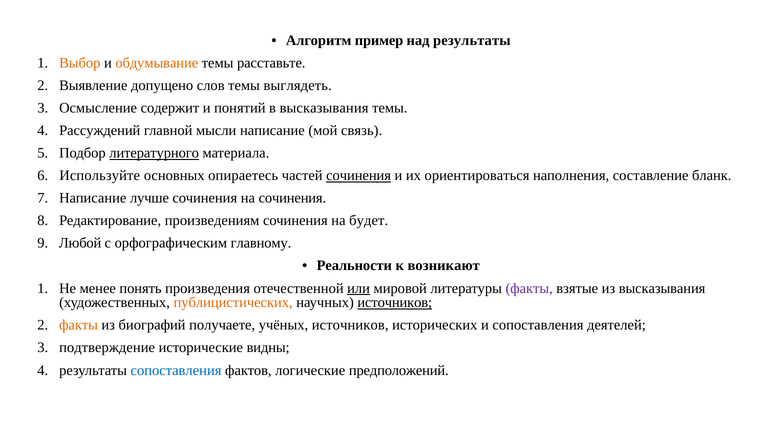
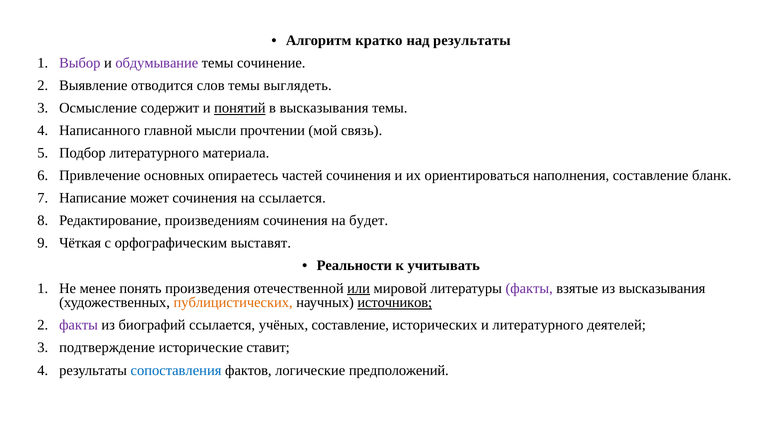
пример: пример -> кратко (379, 41)
Выбор colour: orange -> purple (80, 63)
обдумывание colour: orange -> purple (157, 63)
расставьте: расставьте -> сочинение (271, 63)
допущено: допущено -> отводится (162, 86)
понятий underline: none -> present (240, 108)
Рассуждений: Рассуждений -> Написанного (100, 131)
мысли написание: написание -> прочтении (272, 131)
литературного underline: present -> none (154, 153)
Используйте: Используйте -> Привлечение (100, 176)
сочинения underline: present -> none (359, 176)
лучше: лучше -> может (149, 198)
на сочинения: сочинения -> ссылается (292, 198)
Любой: Любой -> Чёткая (80, 243)
главному: главному -> выставят (261, 243)
возникают: возникают -> учитывать (444, 266)
факты colour: orange -> purple (79, 325)
биографий получаете: получаете -> ссылается (222, 325)
учёных источников: источников -> составление (350, 325)
и сопоставления: сопоставления -> литературного (538, 325)
видны: видны -> ставит (268, 348)
